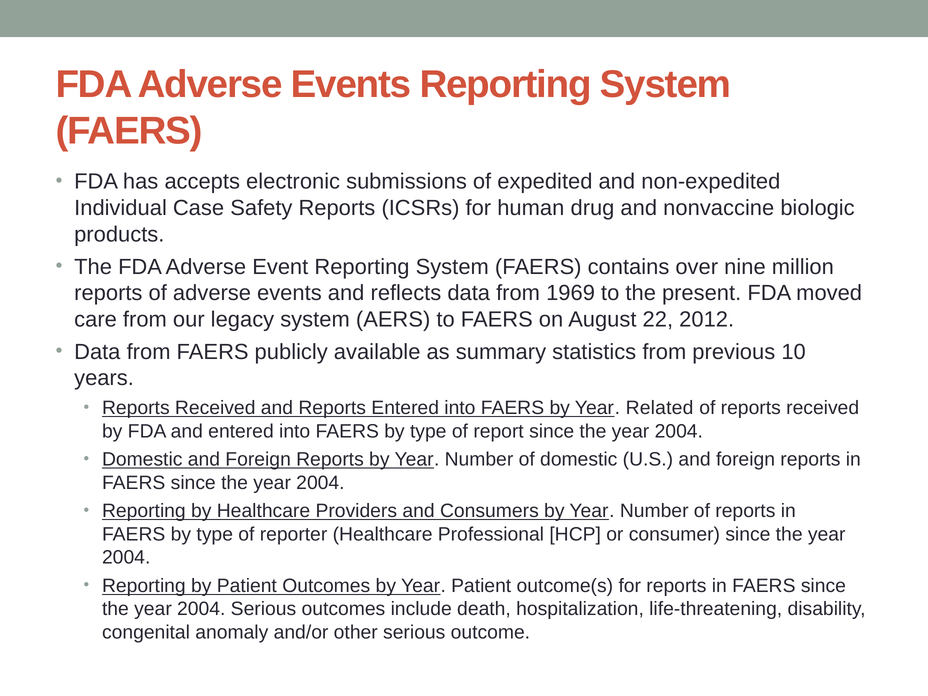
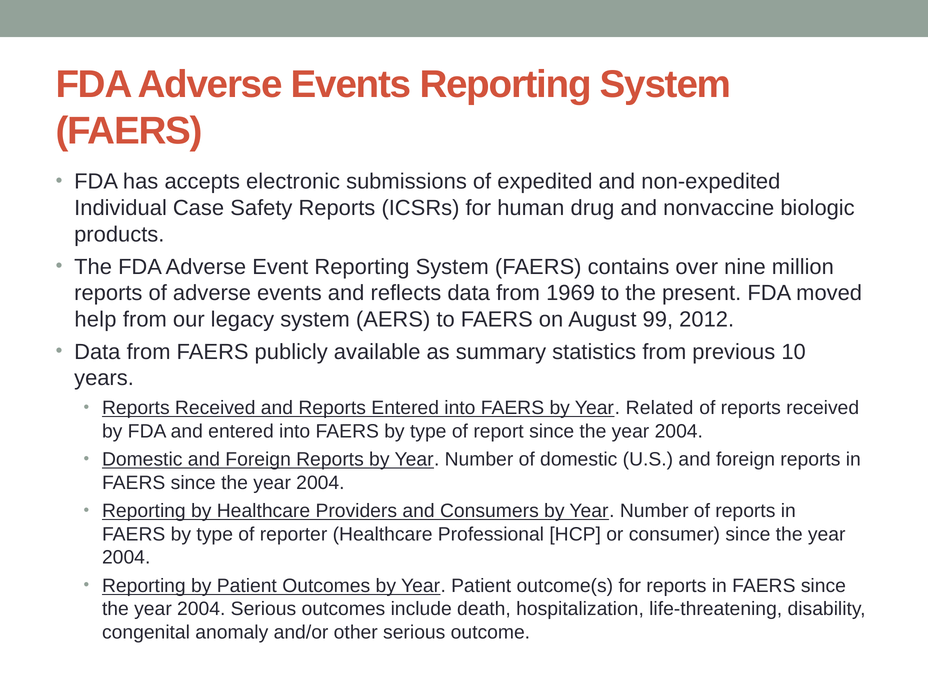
care: care -> help (95, 319)
22: 22 -> 99 (658, 319)
